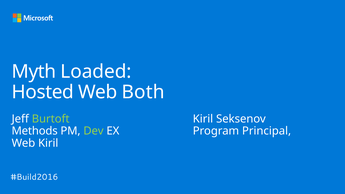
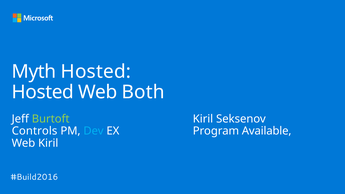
Myth Loaded: Loaded -> Hosted (96, 72)
Methods: Methods -> Controls (35, 131)
Dev colour: light green -> light blue (94, 131)
Principal: Principal -> Available (267, 131)
